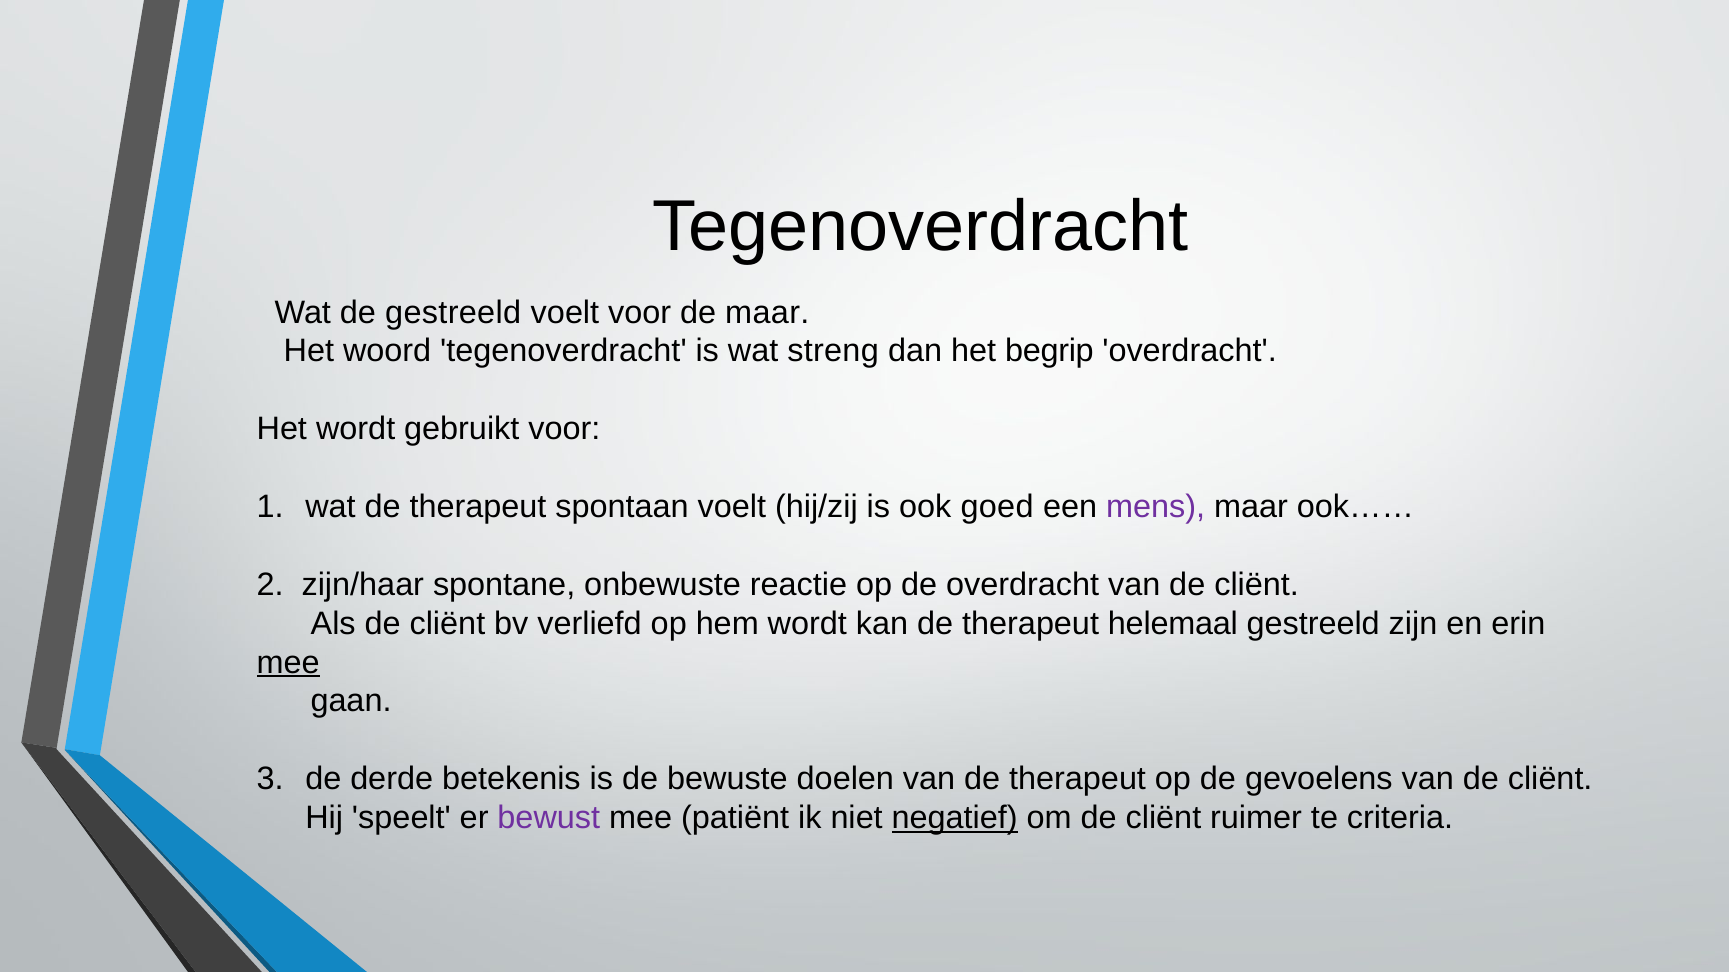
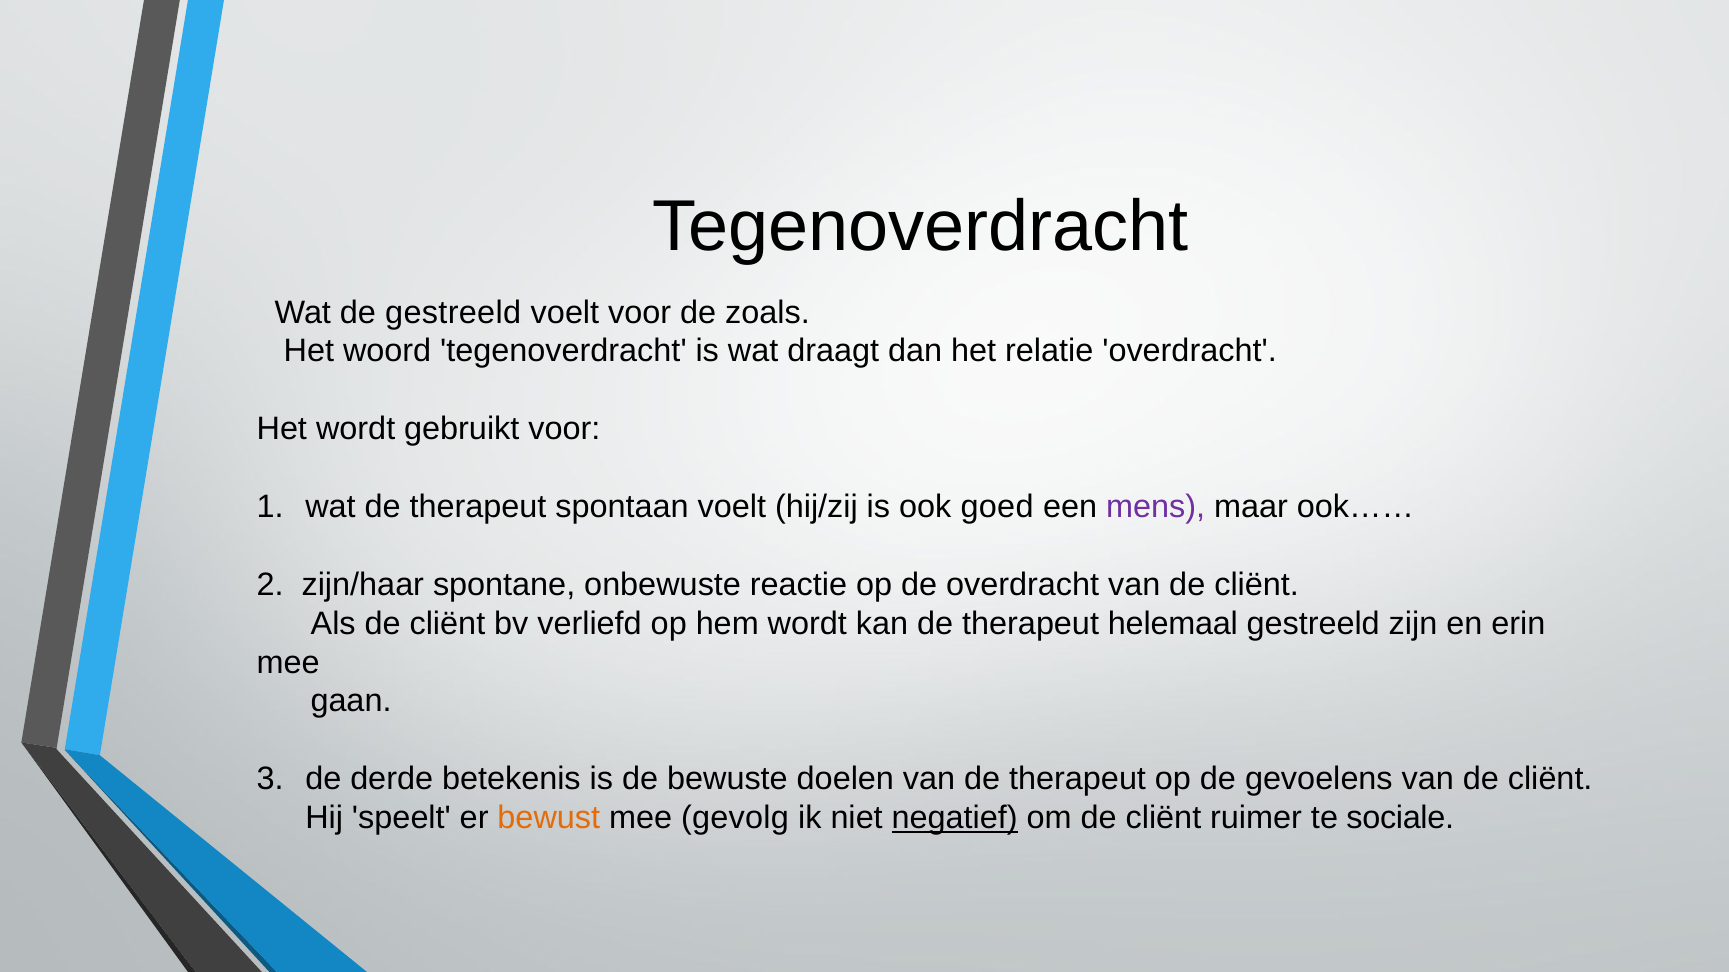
de maar: maar -> zoals (767, 313)
streng: streng -> draagt (833, 351)
begrip: begrip -> relatie (1049, 351)
mee underline: present -> none (288, 663)
bewust colour: purple -> orange (549, 818)
patiënt: patiënt -> gevolg (735, 818)
criteria: criteria -> sociale (1400, 818)
